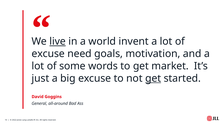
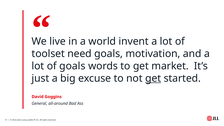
live underline: present -> none (58, 41)
excuse: excuse -> toolset (48, 54)
of some: some -> goals (72, 66)
